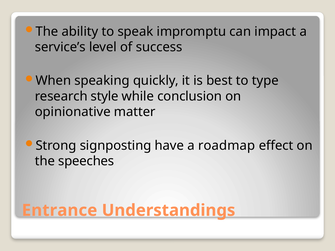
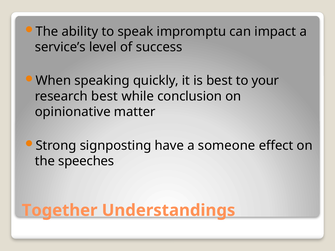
type: type -> your (265, 81)
research style: style -> best (104, 96)
roadmap: roadmap -> someone (227, 146)
Entrance: Entrance -> Together (60, 211)
